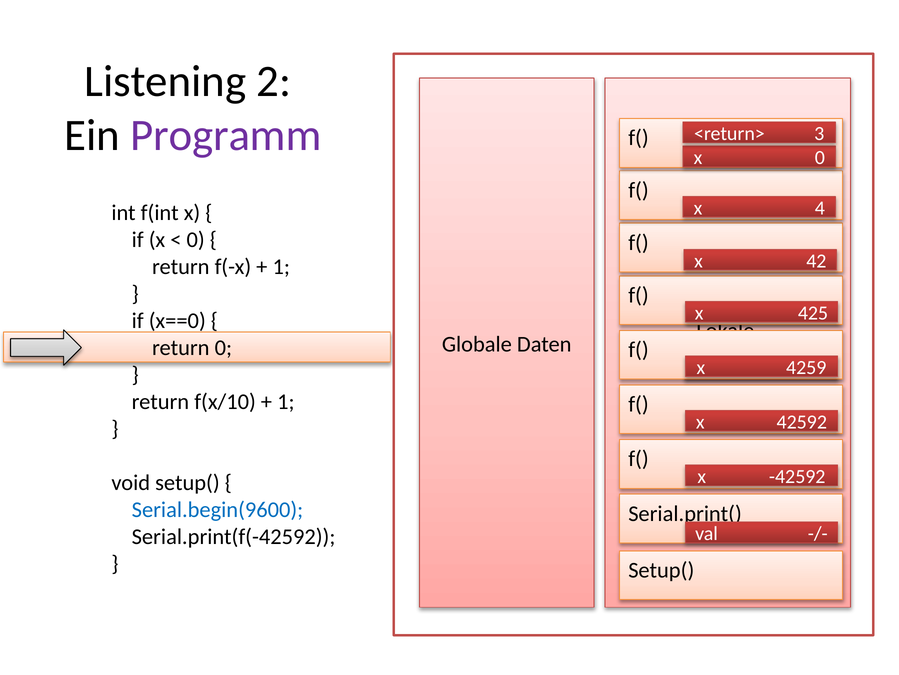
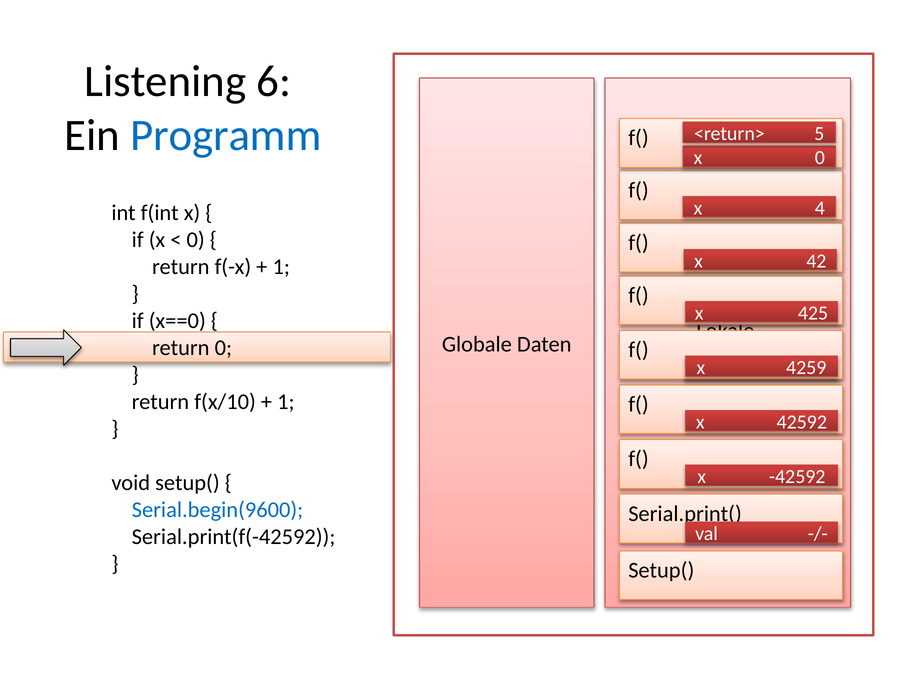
2: 2 -> 6 (274, 81)
Programm colour: purple -> blue (226, 135)
3: 3 -> 5 (819, 134)
